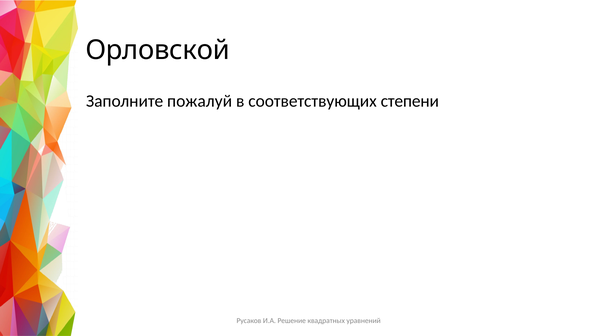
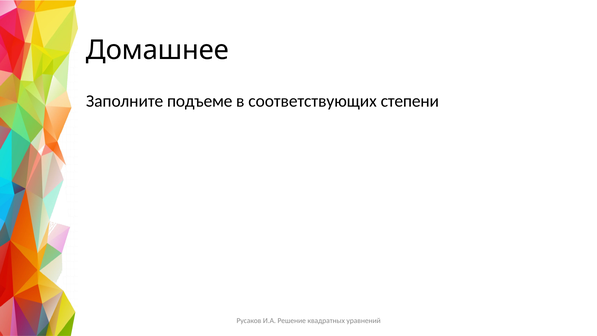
Орловской: Орловской -> Домашнее (157, 50)
пожалуй: пожалуй -> подъеме (200, 101)
